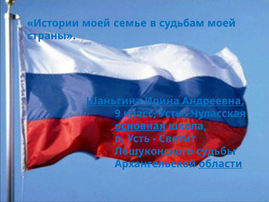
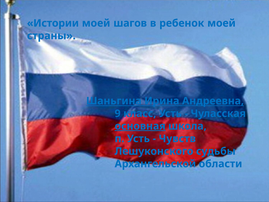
семье: семье -> шагов (130, 23)
судьбам: судьбам -> ребенок (182, 23)
Светит: Светит -> Чувств (177, 139)
области underline: present -> none (220, 164)
